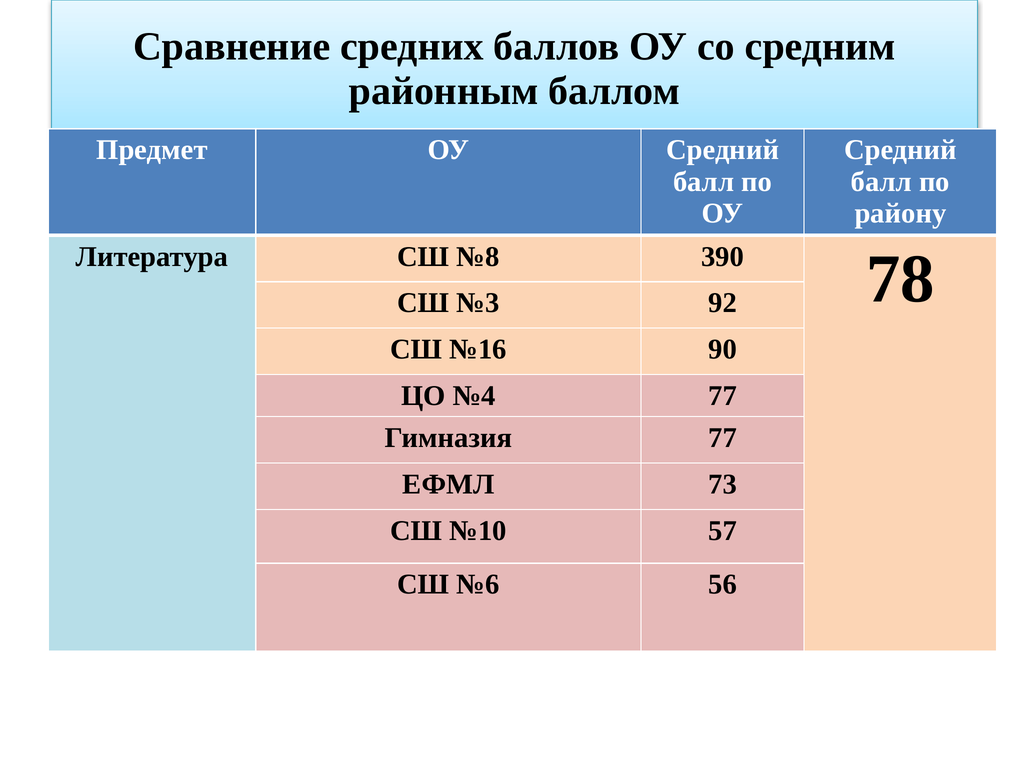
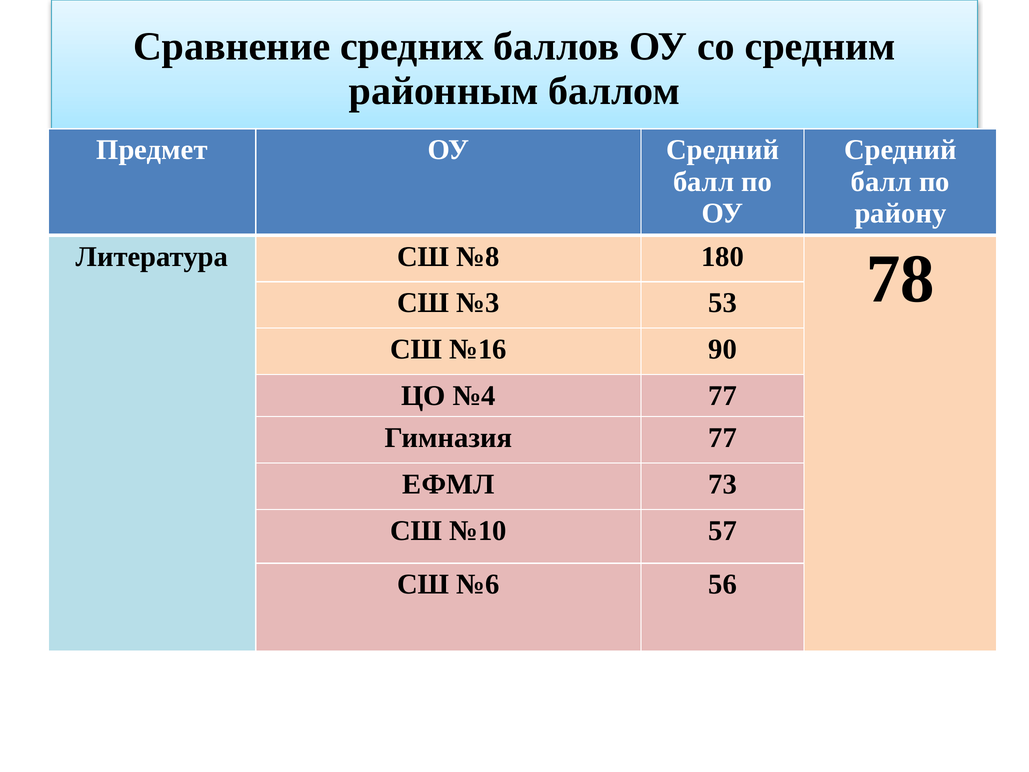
390: 390 -> 180 (723, 257)
92: 92 -> 53 (723, 303)
